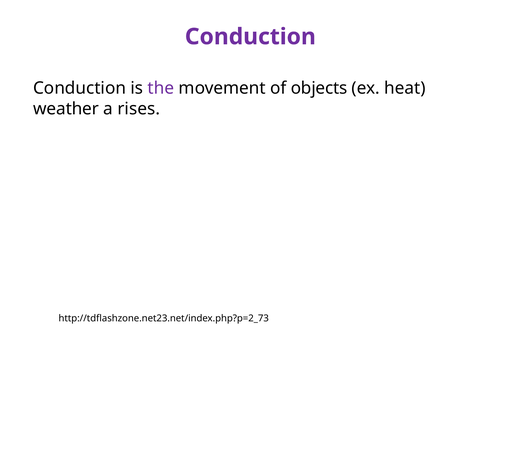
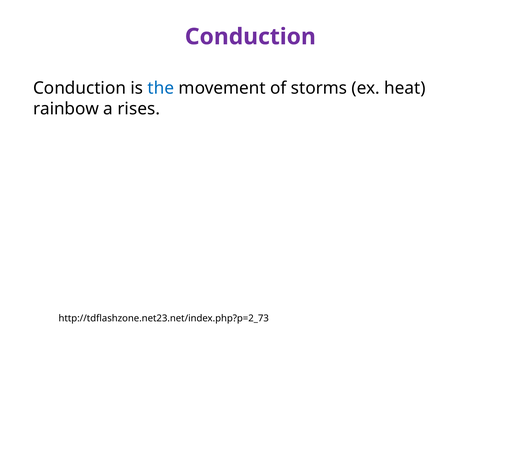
the colour: purple -> blue (161, 88)
objects: objects -> storms (319, 88)
weather: weather -> rainbow (66, 109)
